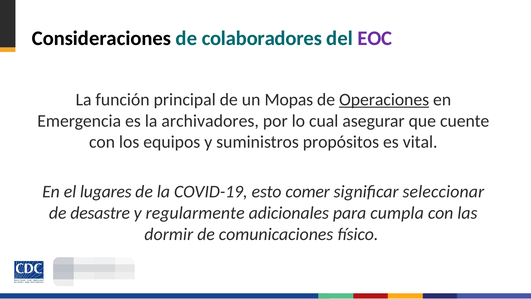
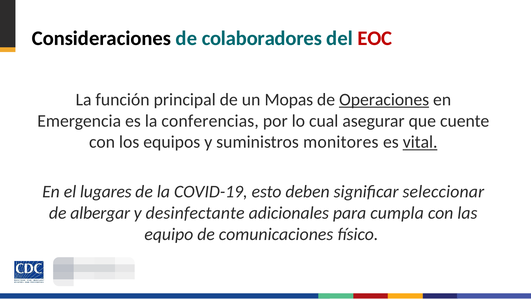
EOC colour: purple -> red (375, 38)
archivadores: archivadores -> conferencias (210, 121)
propósitos: propósitos -> monitores (341, 142)
vital underline: none -> present (420, 142)
comer: comer -> deben (308, 191)
desastre: desastre -> albergar (100, 213)
regularmente: regularmente -> desinfectante (195, 213)
dormir: dormir -> equipo (169, 234)
